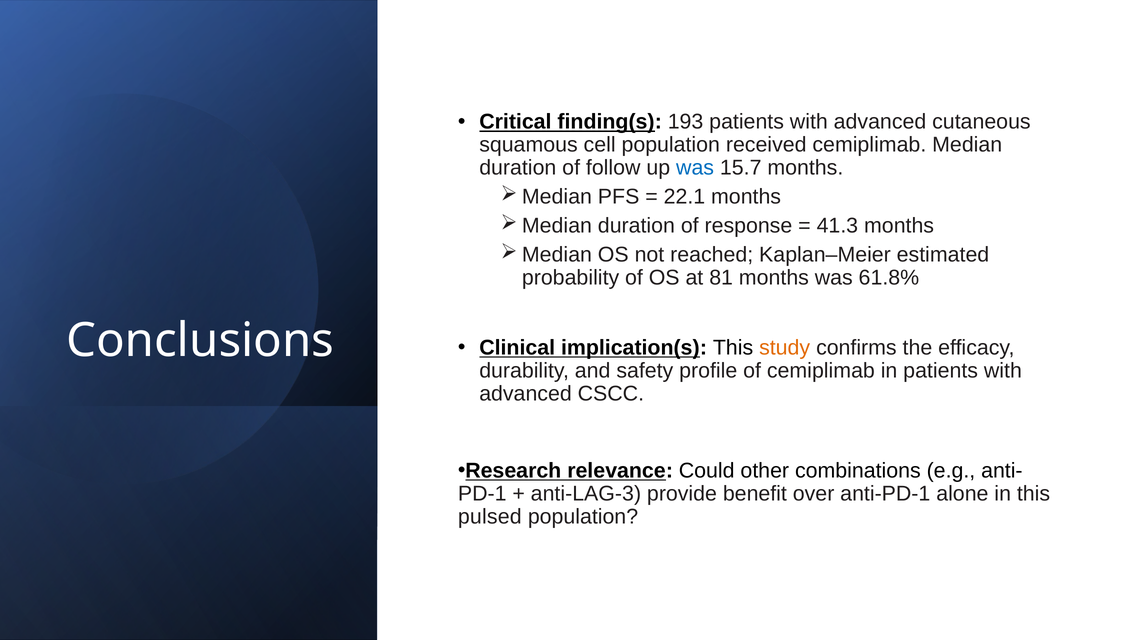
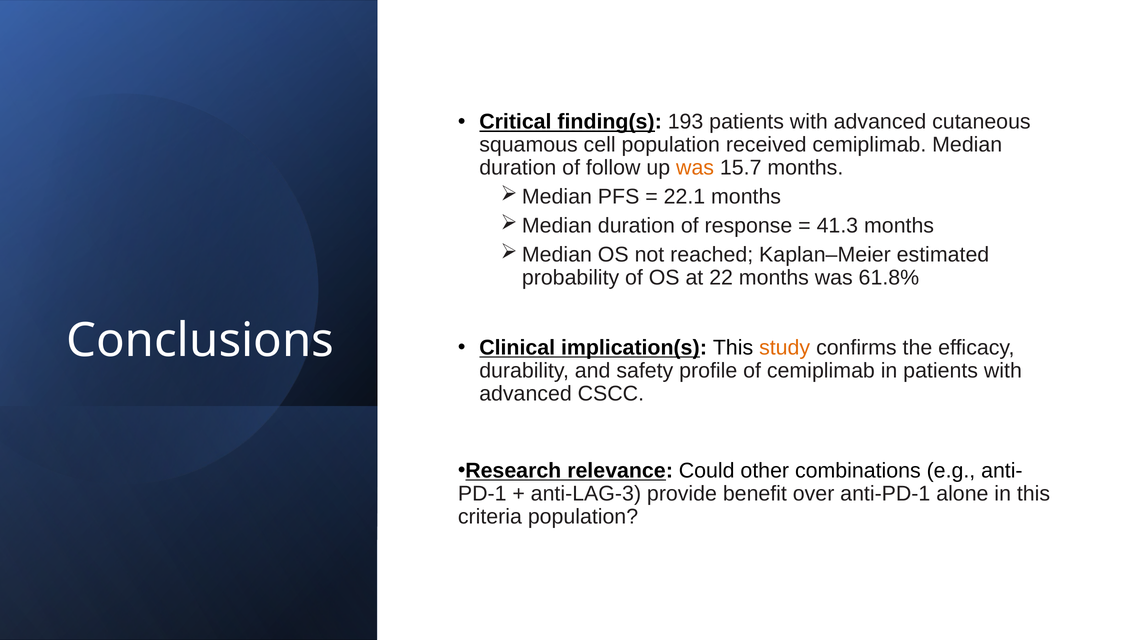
was colour: blue -> orange (695, 168)
81: 81 -> 22 (721, 278)
pulsed: pulsed -> criteria (490, 517)
